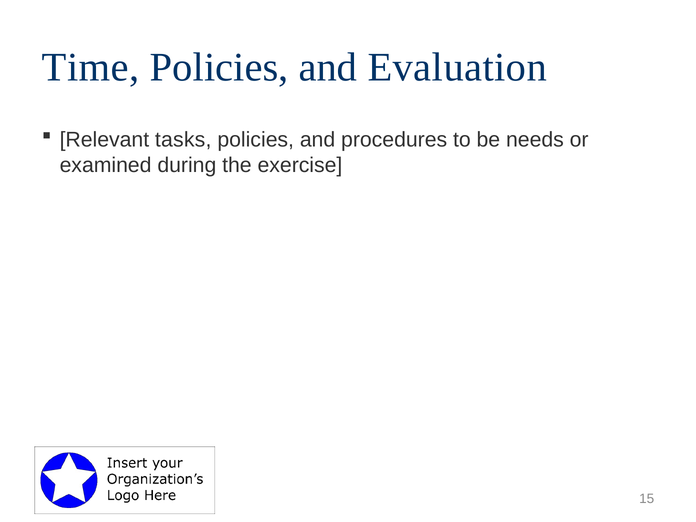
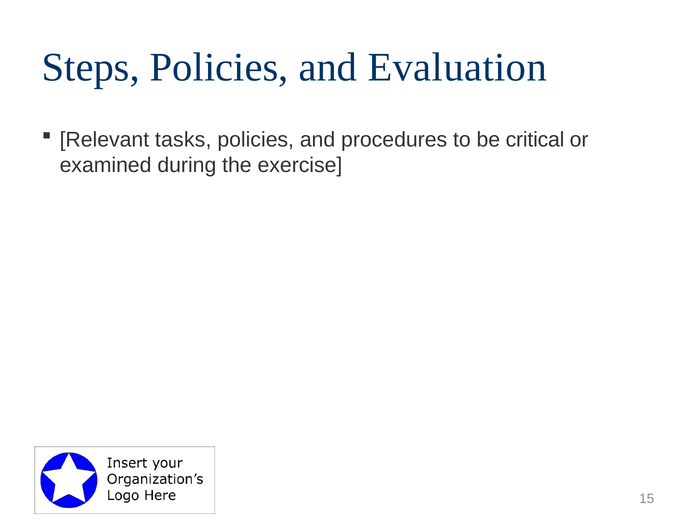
Time: Time -> Steps (91, 67)
needs: needs -> critical (535, 140)
